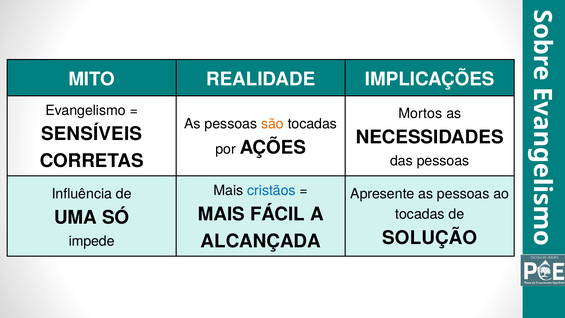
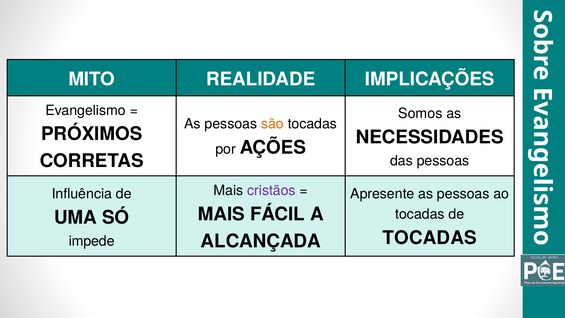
Mortos: Mortos -> Somos (420, 114)
SENSÍVEIS: SENSÍVEIS -> PRÓXIMOS (92, 134)
cristãos colour: blue -> purple (271, 191)
SOLUÇÃO: SOLUÇÃO -> TOCADAS (430, 238)
